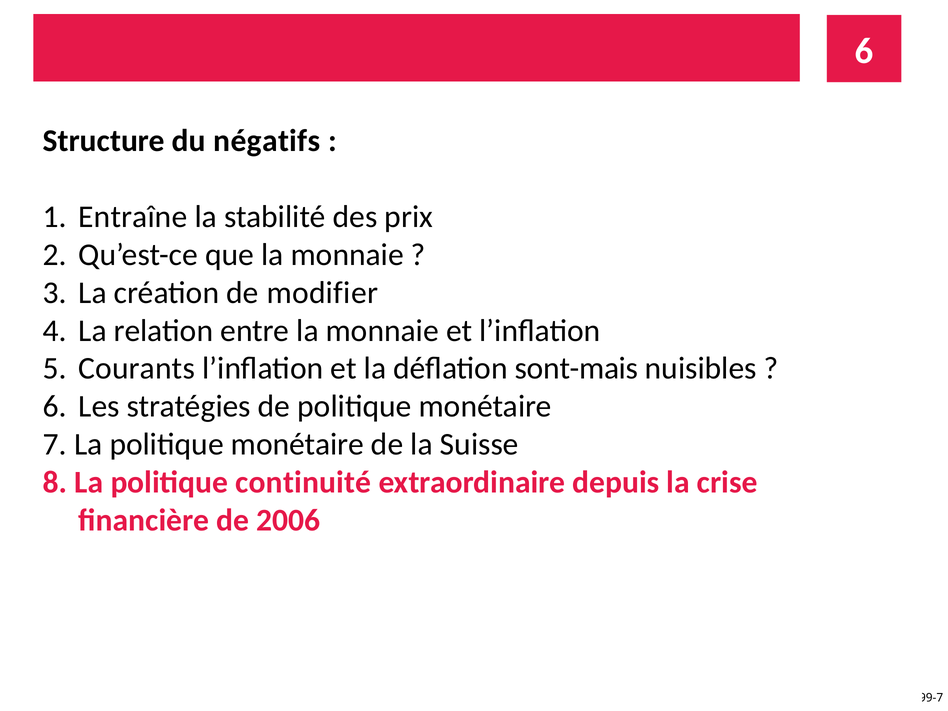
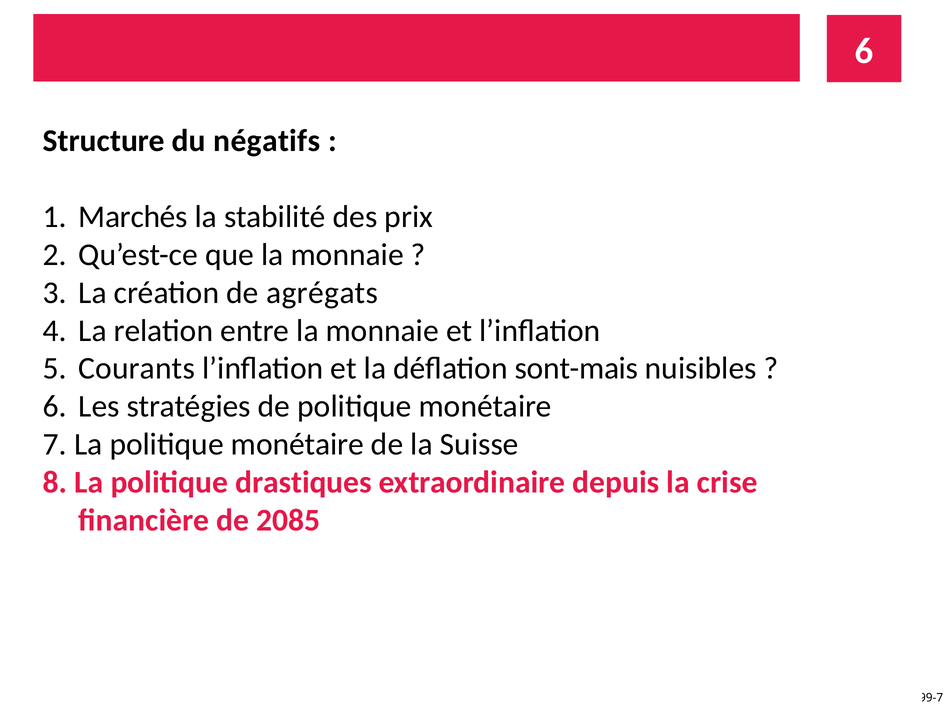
Entraîne: Entraîne -> Marchés (133, 217)
modifier: modifier -> agrégats (322, 293)
continuité: continuité -> drastiques (304, 482)
2006: 2006 -> 2085 (288, 520)
